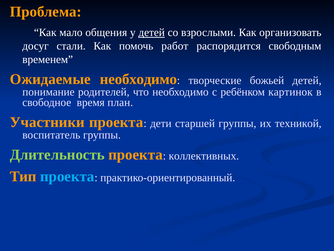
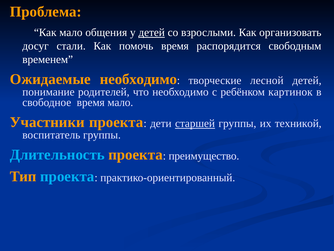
помочь работ: работ -> время (175, 46)
божьей: божьей -> лесной (267, 80)
время план: план -> мало (120, 102)
старшей underline: none -> present (195, 123)
Длительность colour: light green -> light blue (57, 154)
коллективных: коллективных -> преимущество (204, 156)
